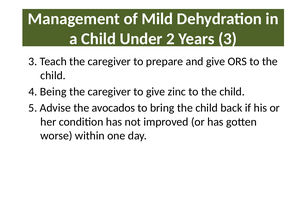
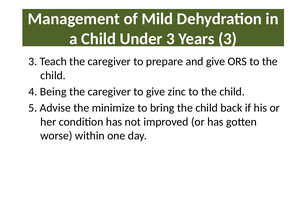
Under 2: 2 -> 3 (170, 39)
avocados: avocados -> minimize (113, 108)
